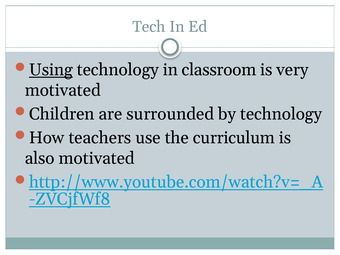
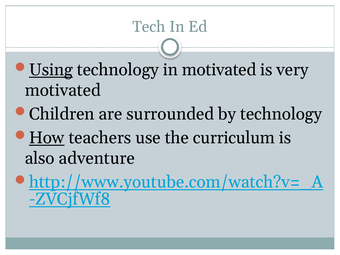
in classroom: classroom -> motivated (219, 70)
How underline: none -> present (47, 138)
also motivated: motivated -> adventure (97, 158)
